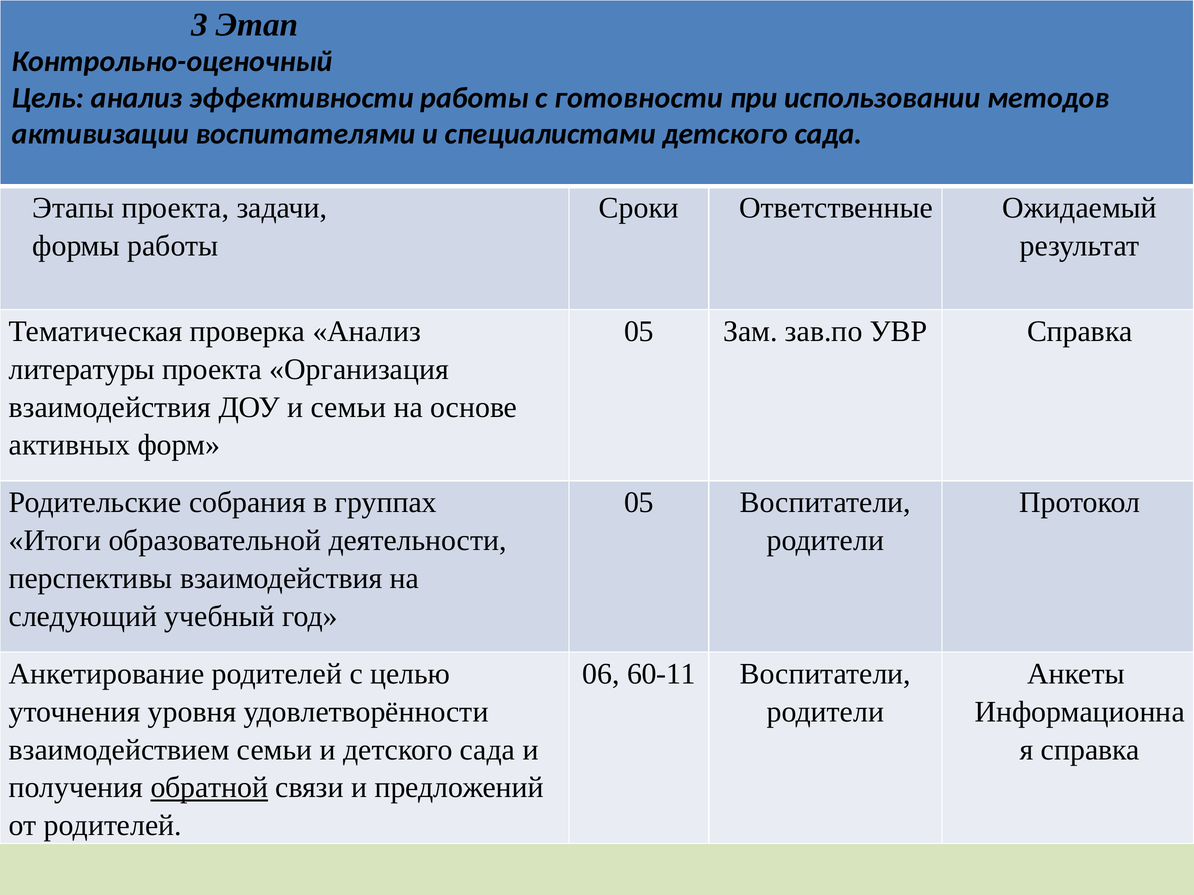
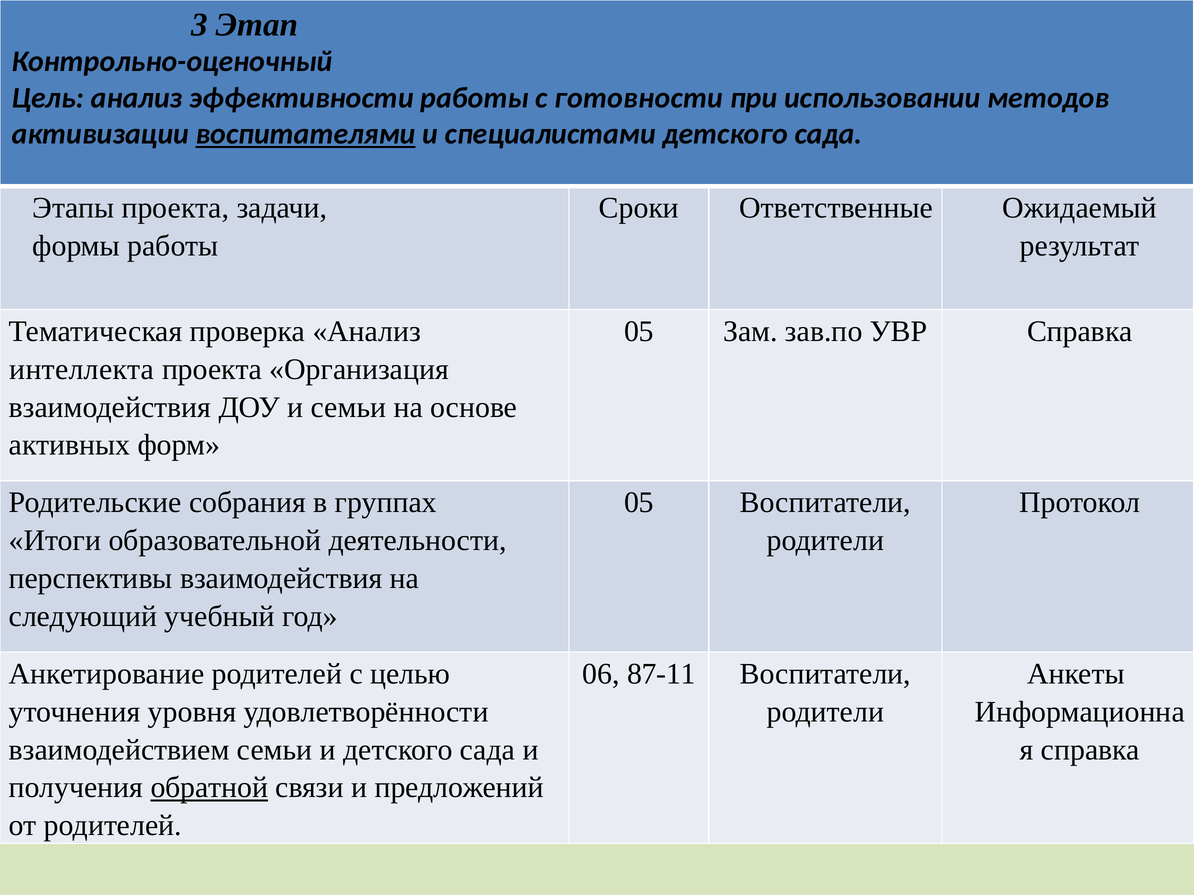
воспитателями underline: none -> present (306, 134)
литературы: литературы -> интеллекта (82, 369)
60-11: 60-11 -> 87-11 (661, 674)
